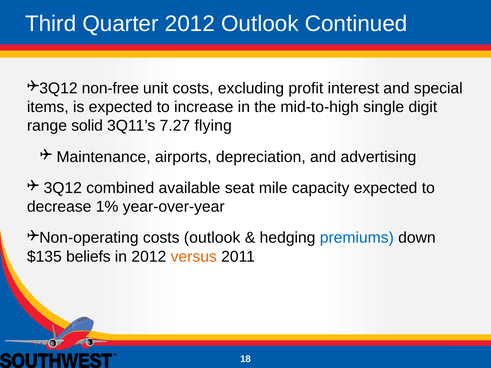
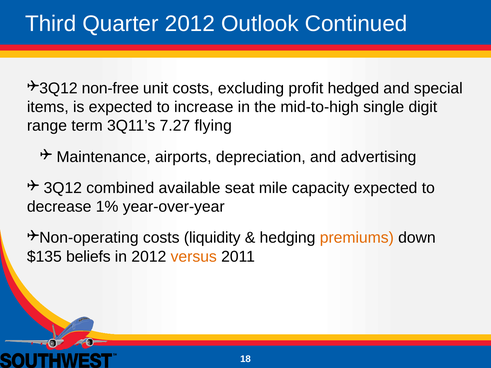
interest: interest -> hedged (353, 88)
solid: solid -> term (87, 126)
costs outlook: outlook -> liquidity (212, 238)
premiums colour: blue -> orange (357, 238)
